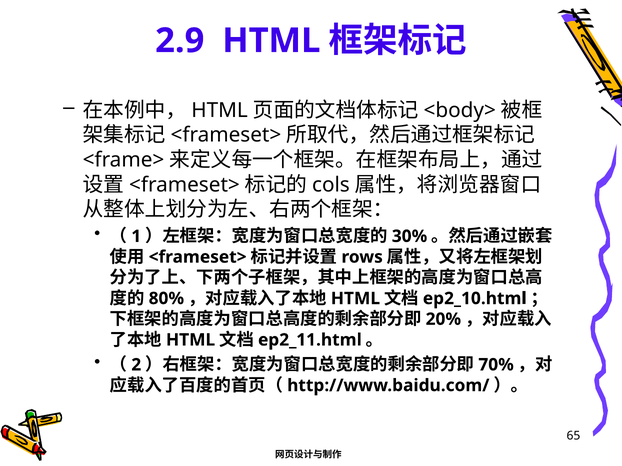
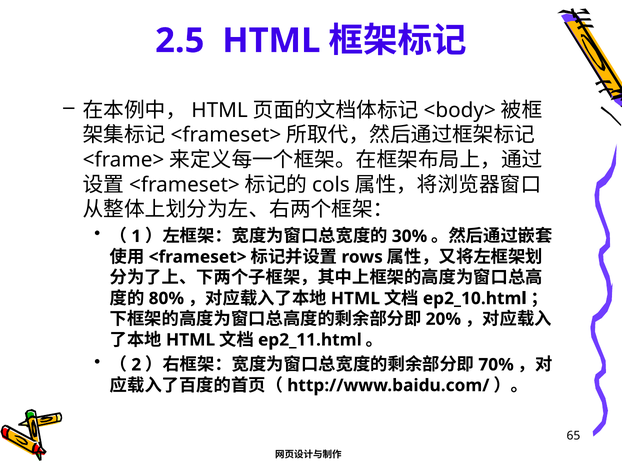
2.9: 2.9 -> 2.5 (180, 41)
